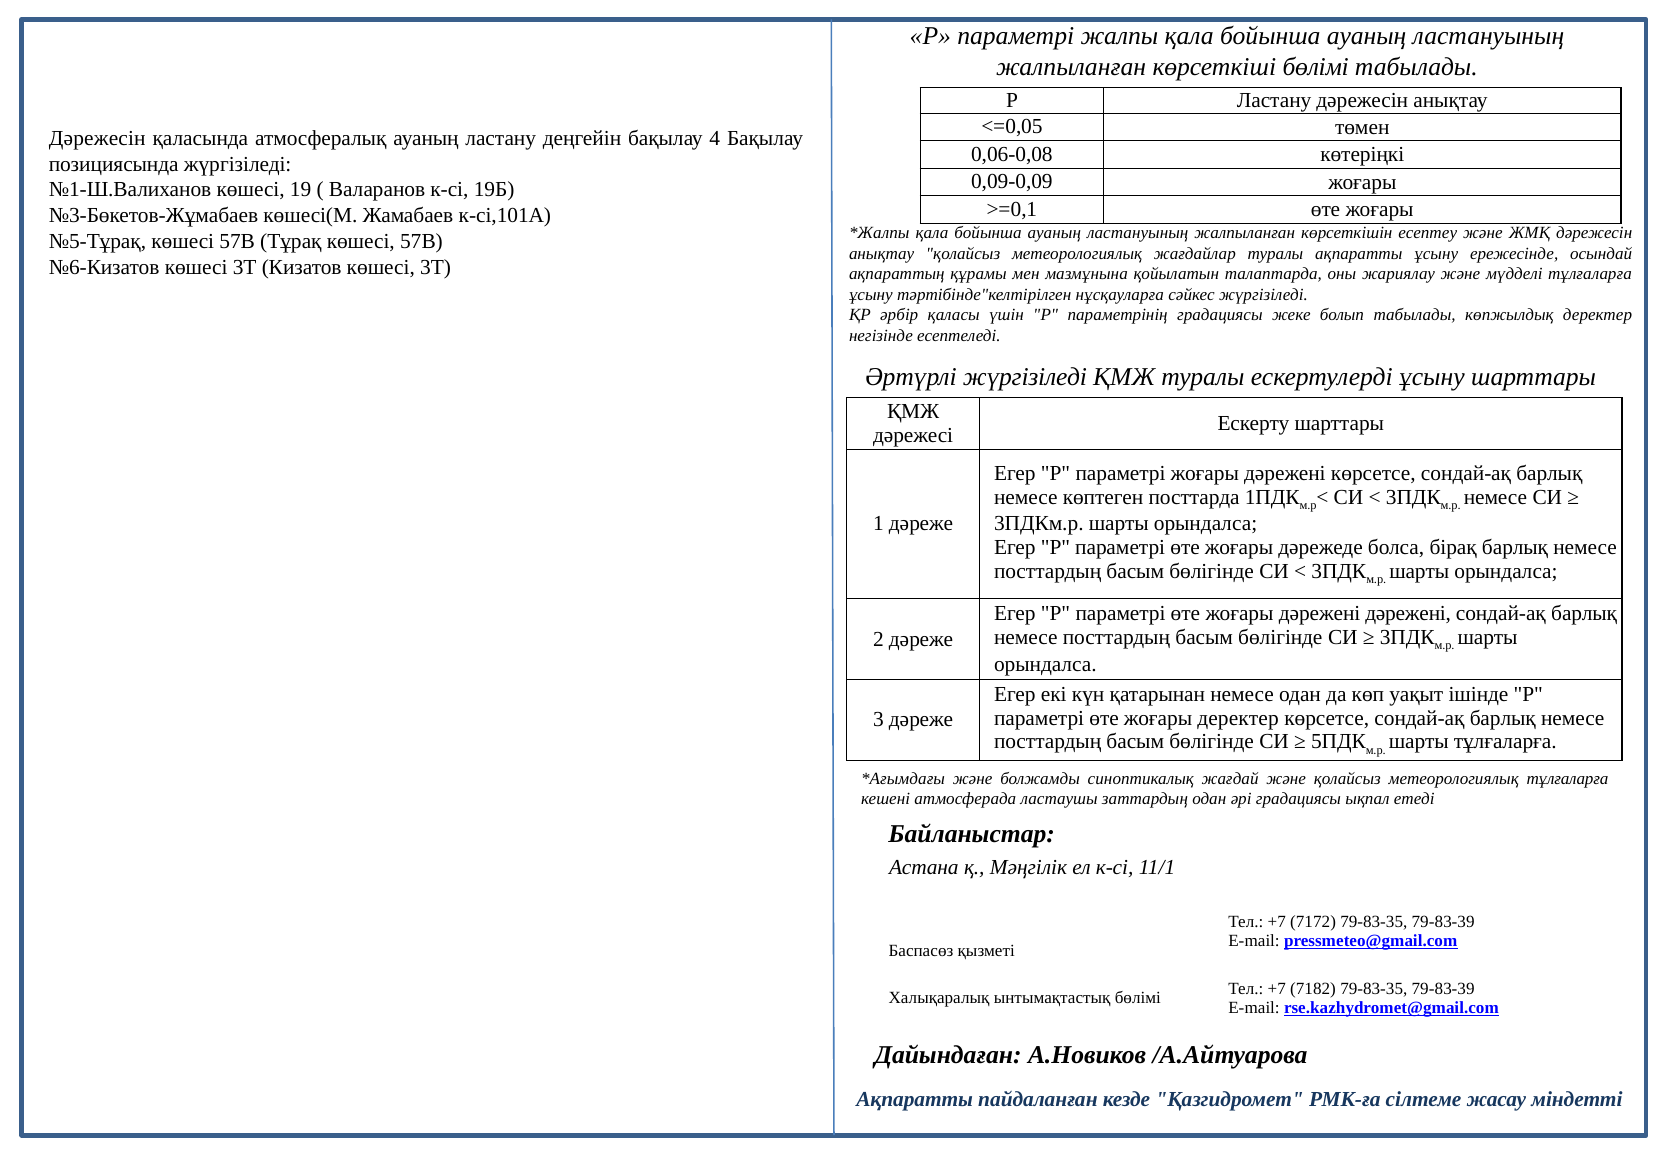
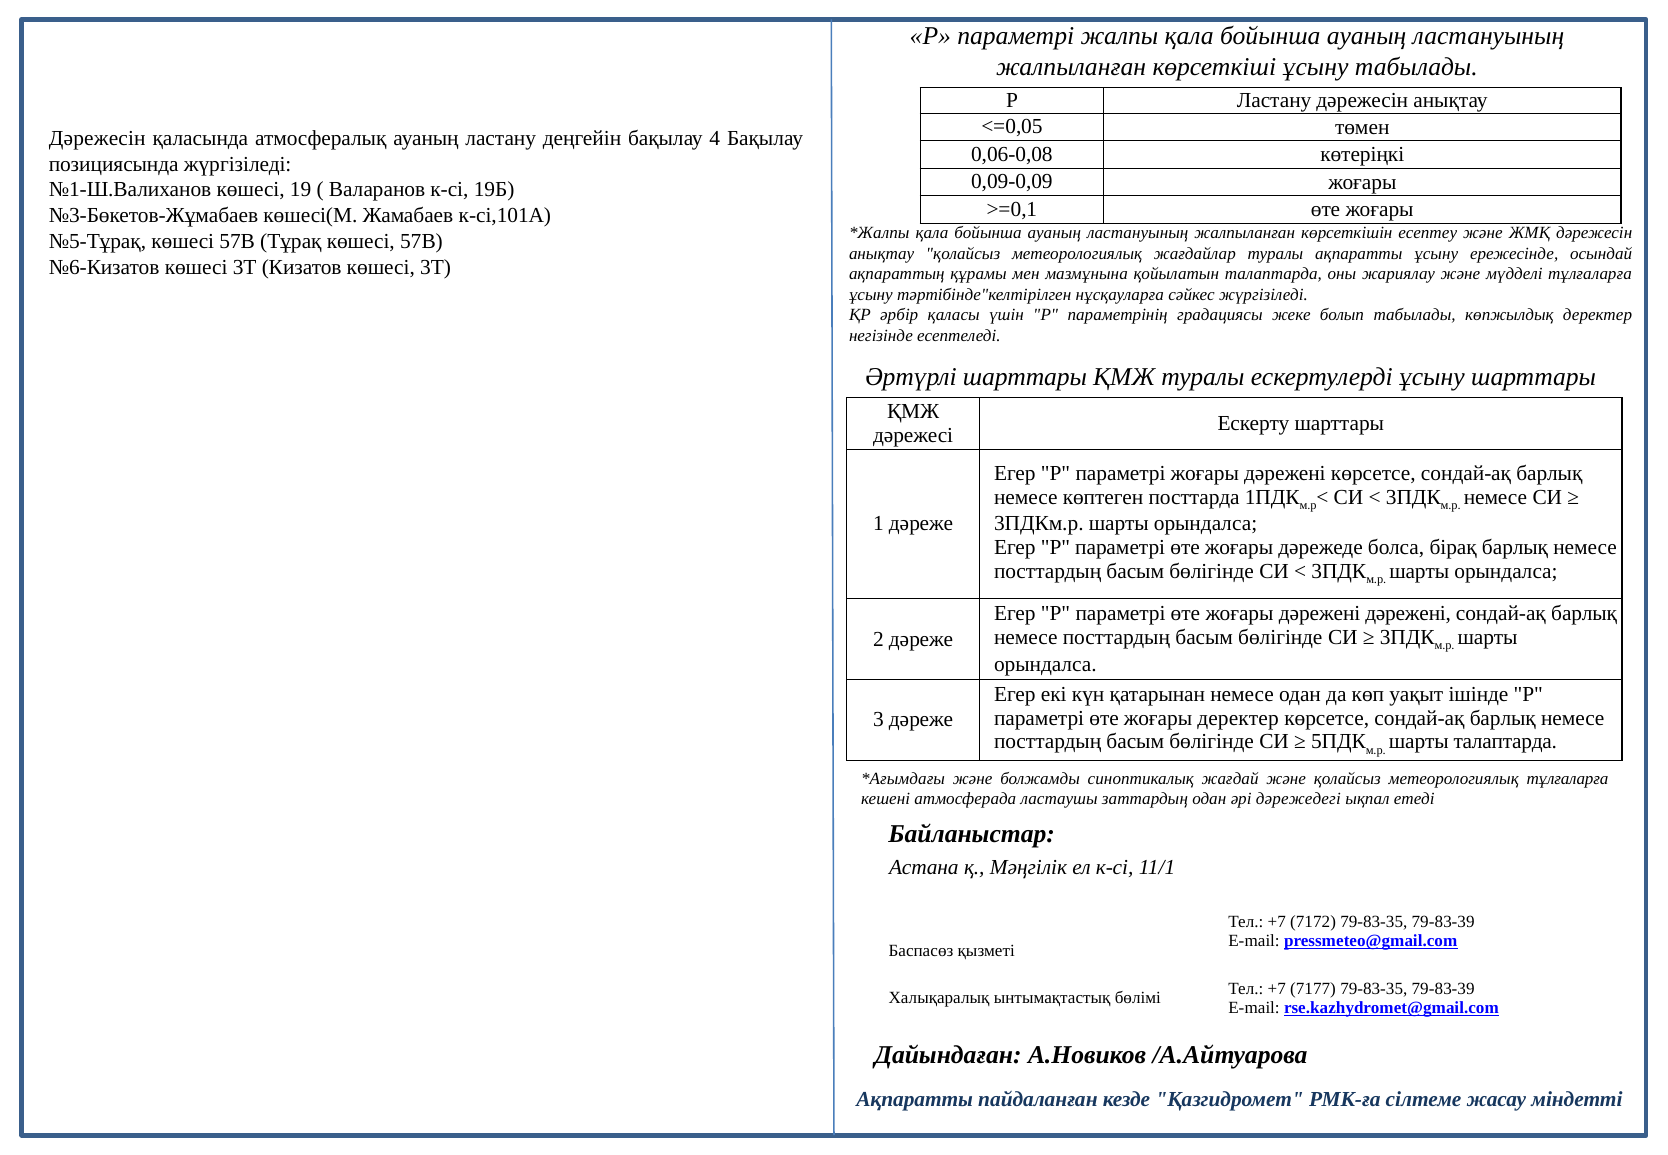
көрсеткіші бөлімі: бөлімі -> ұсыну (1316, 67)
Әртүрлі жүргізіледі: жүргізіледі -> шарттары (1025, 377)
шарты тұлғаларға: тұлғаларға -> талаптарда (1505, 741)
әрі градациясы: градациясы -> дәрежедегі (1298, 799)
7182: 7182 -> 7177 (1313, 989)
